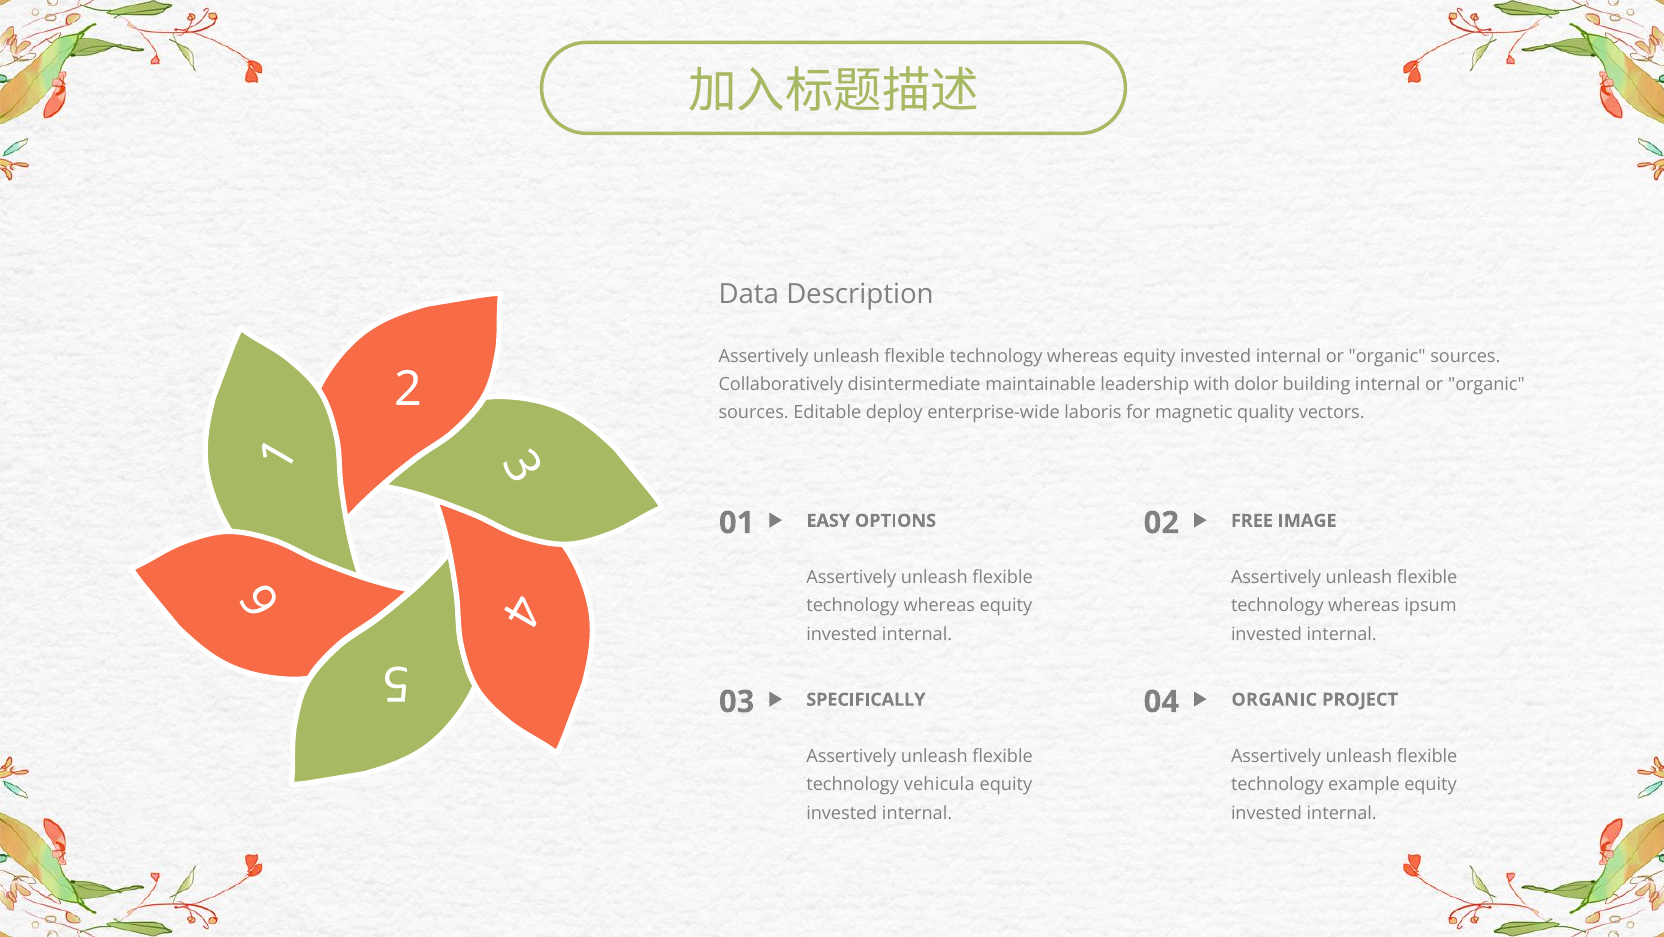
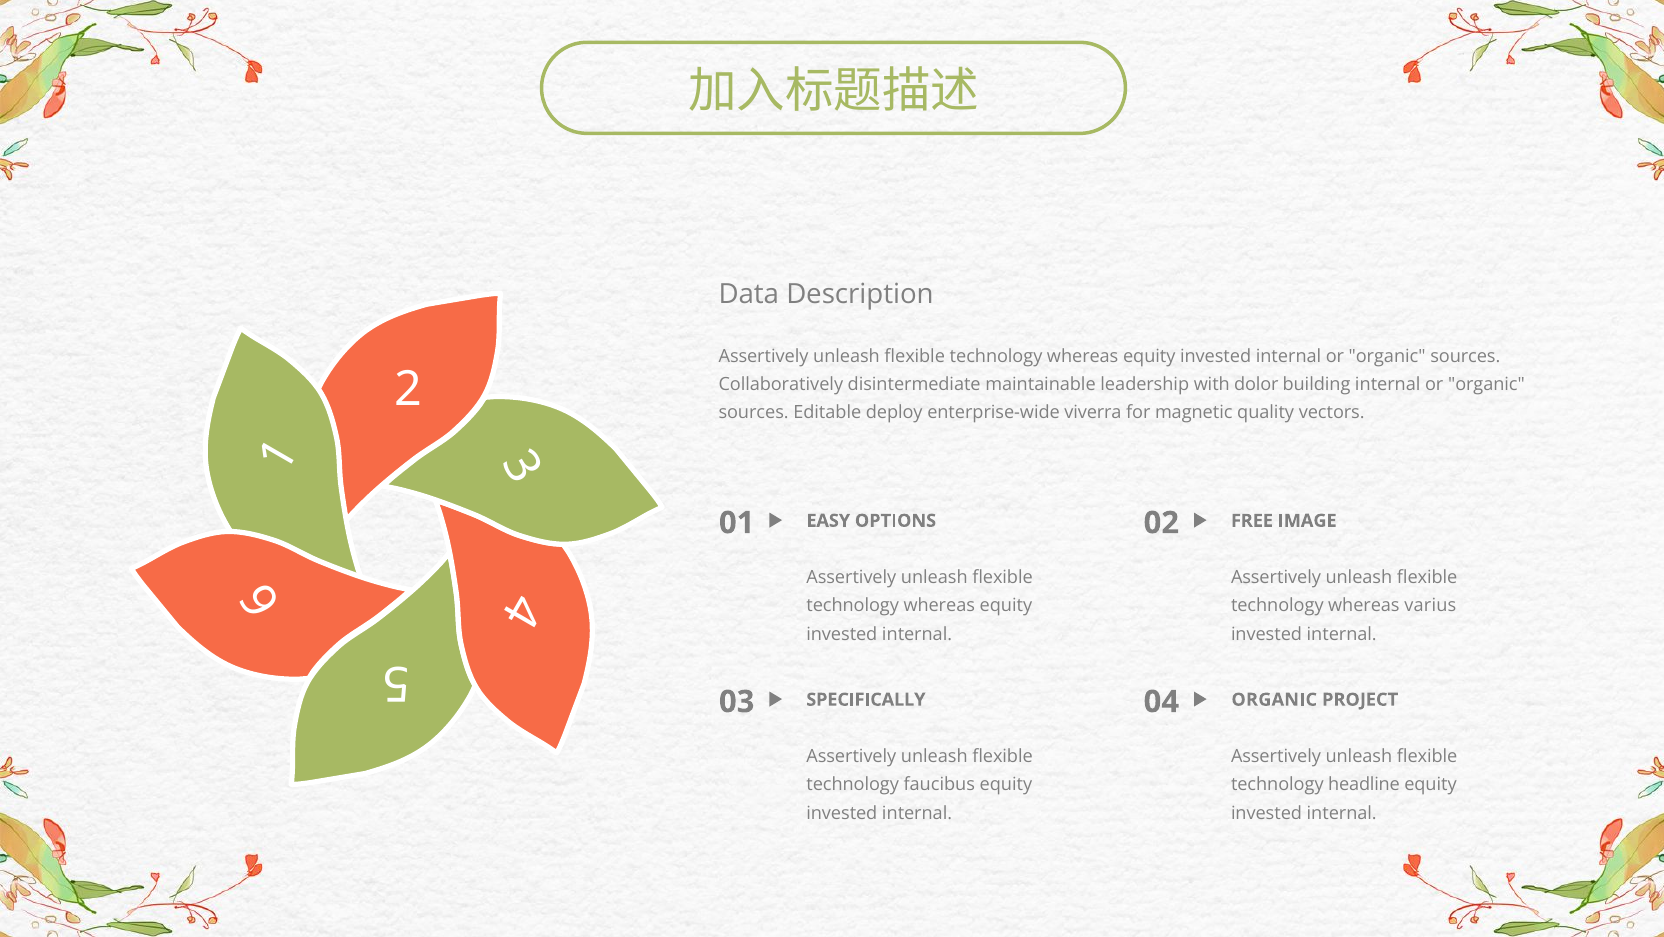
laboris: laboris -> viverra (1093, 412)
ipsum: ipsum -> varius (1430, 605)
vehicula: vehicula -> faucibus (939, 784)
example: example -> headline (1364, 784)
